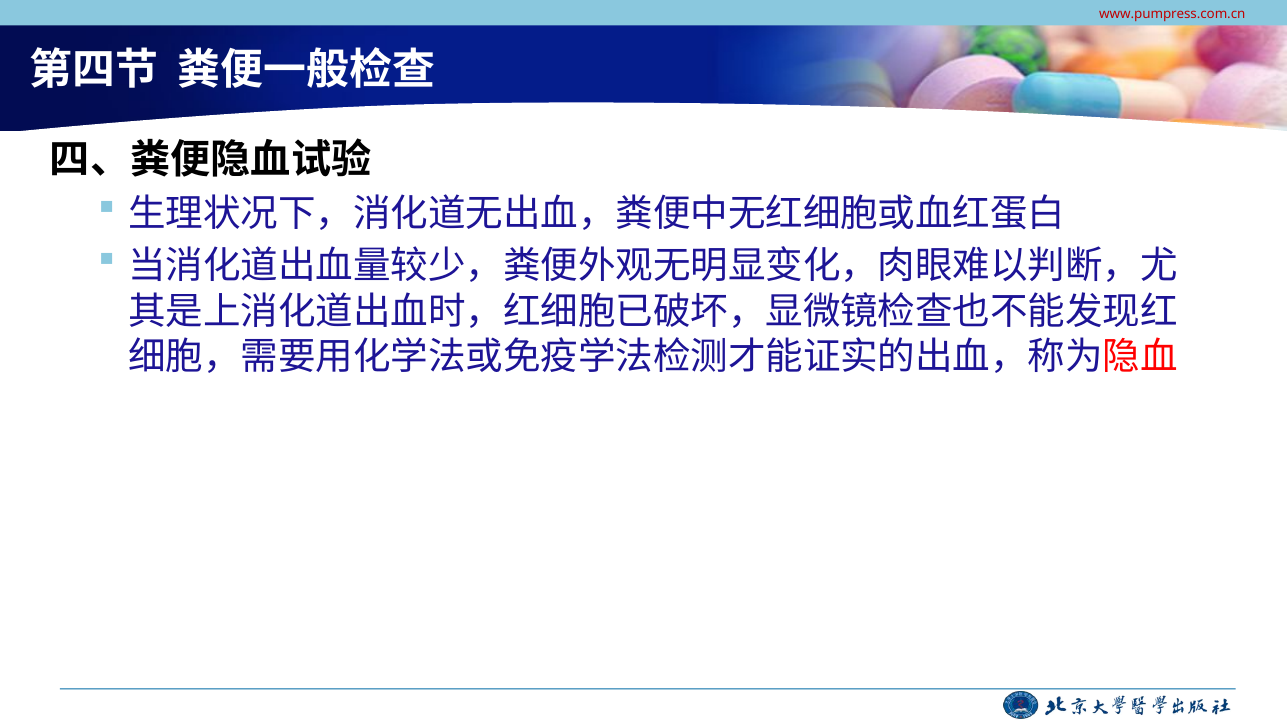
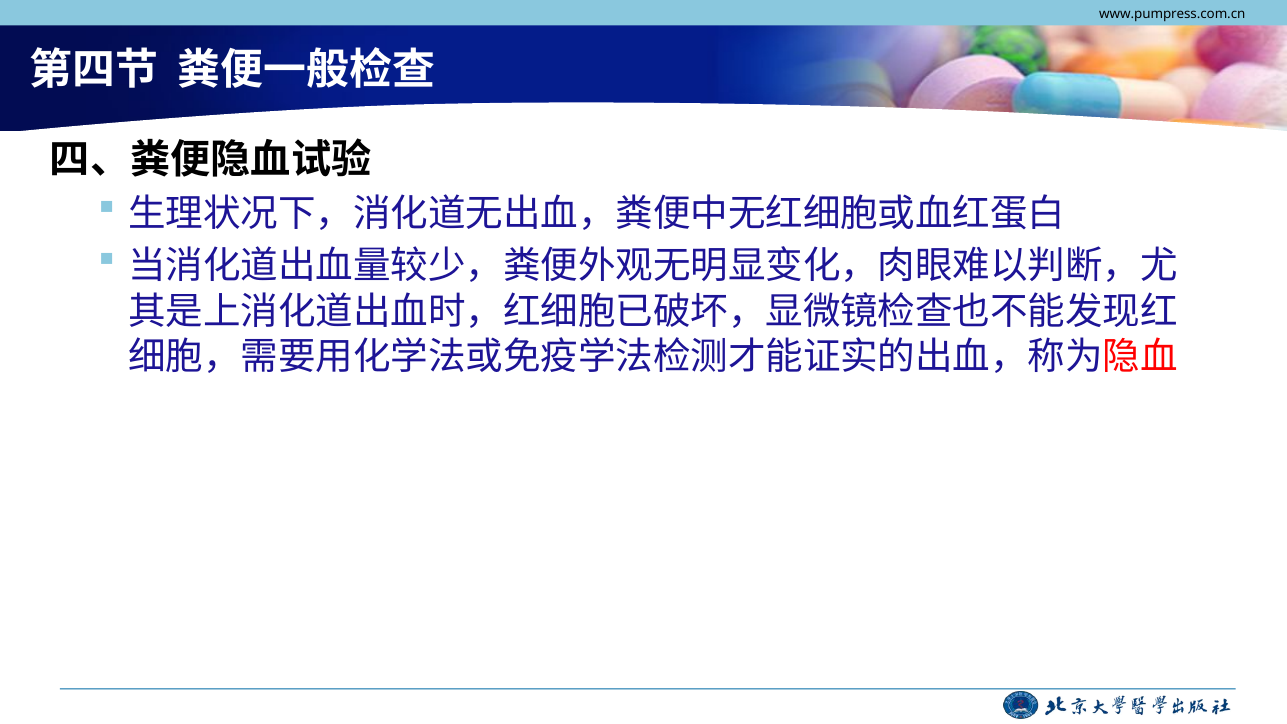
www.pumpress.com.cn colour: red -> black (1172, 14)
